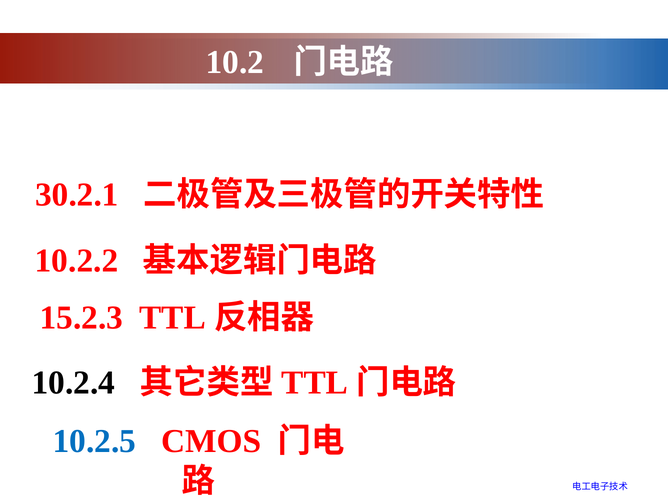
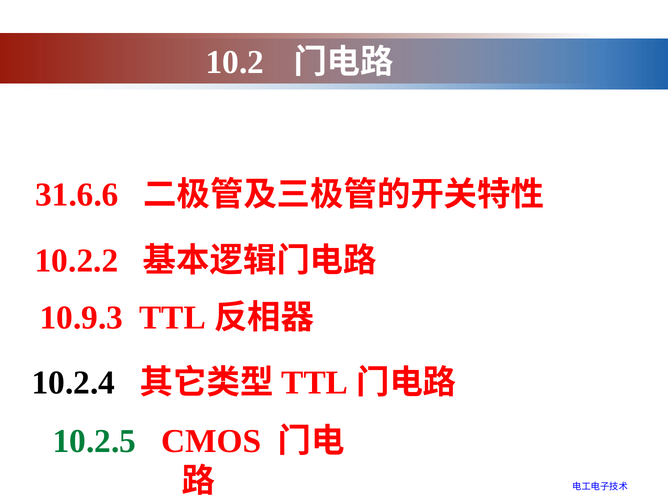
30.2.1: 30.2.1 -> 31.6.6 (77, 195)
15.2.3: 15.2.3 -> 10.9.3 (81, 318)
10.2.5 colour: blue -> green (94, 441)
